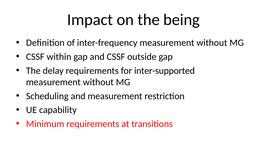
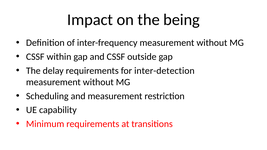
inter-supported: inter-supported -> inter-detection (164, 71)
